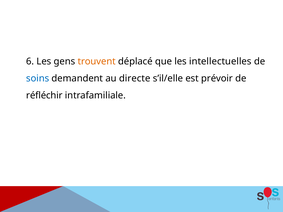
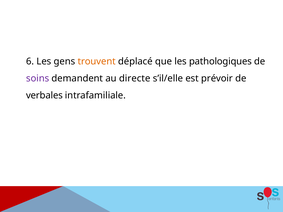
intellectuelles: intellectuelles -> pathologiques (220, 62)
soins colour: blue -> purple (38, 79)
réfléchir: réfléchir -> verbales (44, 96)
